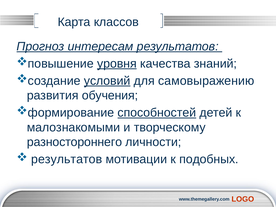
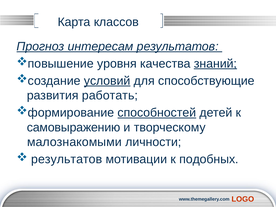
уровня underline: present -> none (117, 64)
знаний underline: none -> present (215, 64)
самовыражению: самовыражению -> способствующие (206, 81)
обучения: обучения -> работать (110, 95)
малознакомыми: малознакомыми -> самовыражению (74, 127)
разностороннего: разностороннего -> малознакомыми (74, 142)
